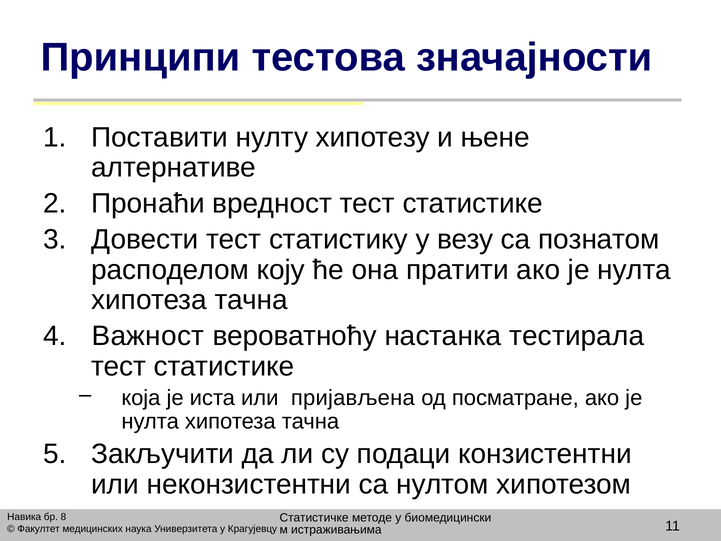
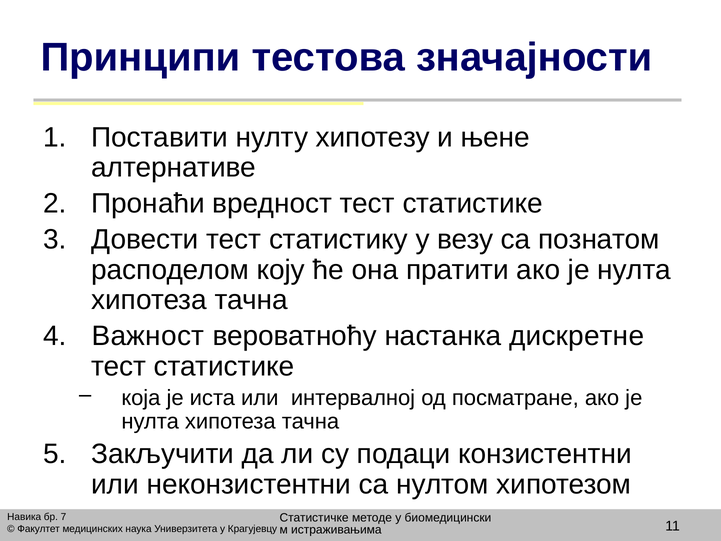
тестирала: тестирала -> дискретне (577, 336)
пријављена: пријављена -> интервалној (353, 398)
8: 8 -> 7 (63, 517)
